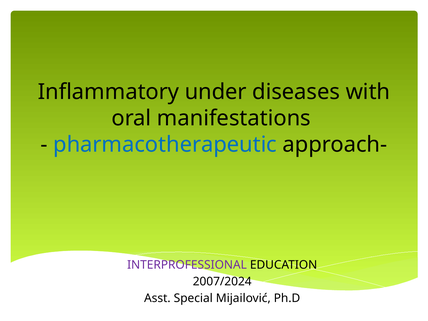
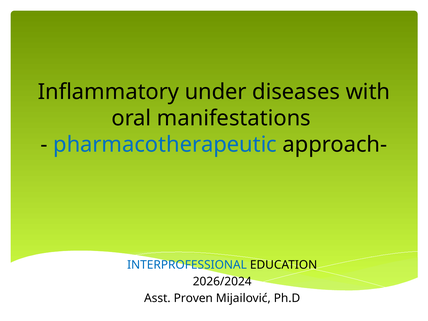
INTERPROFESSIONAL colour: purple -> blue (187, 265)
2007/2024: 2007/2024 -> 2026/2024 (222, 282)
Special: Special -> Proven (193, 298)
